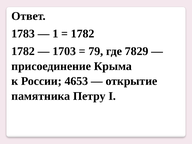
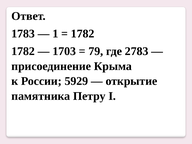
7829: 7829 -> 2783 (137, 51)
4653: 4653 -> 5929 (76, 81)
